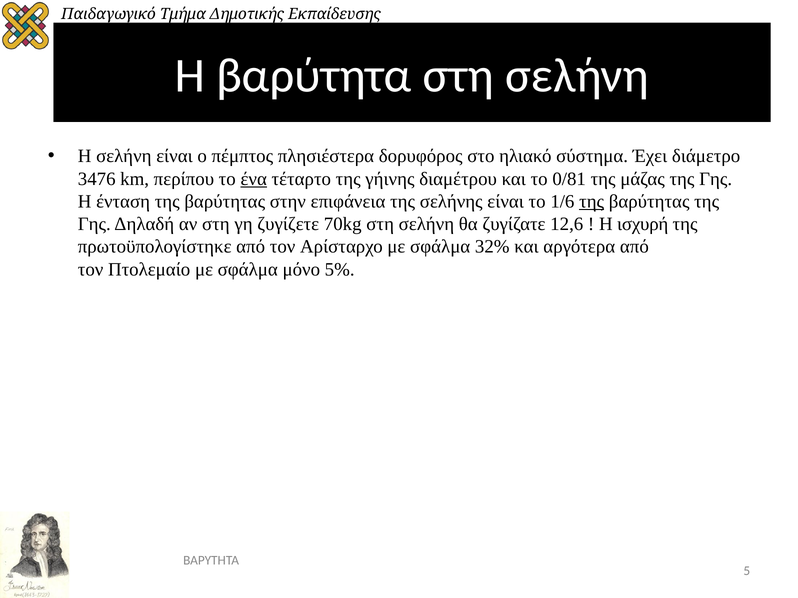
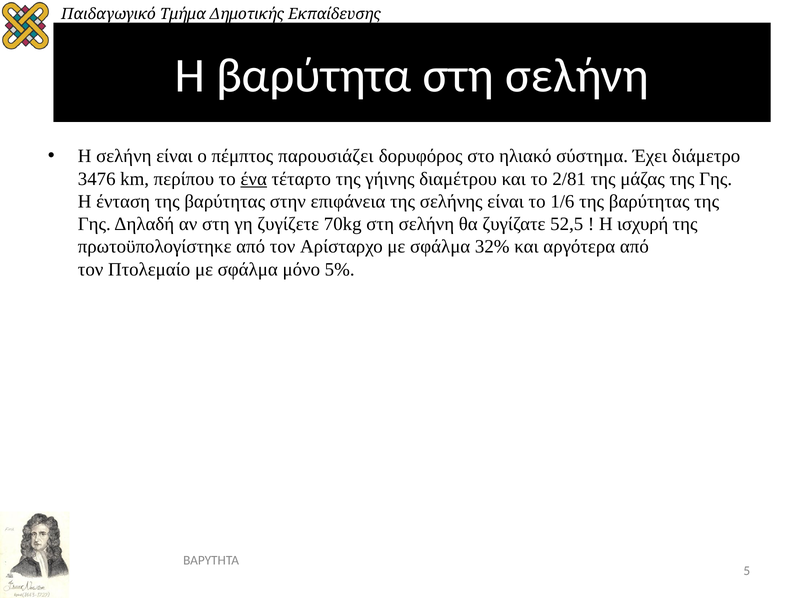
πλησιέστερα: πλησιέστερα -> παρουσιάζει (326, 156)
0/81: 0/81 -> 2/81 (569, 179)
της underline: present -> none (592, 202)
12,6: 12,6 -> 52,5 (567, 224)
